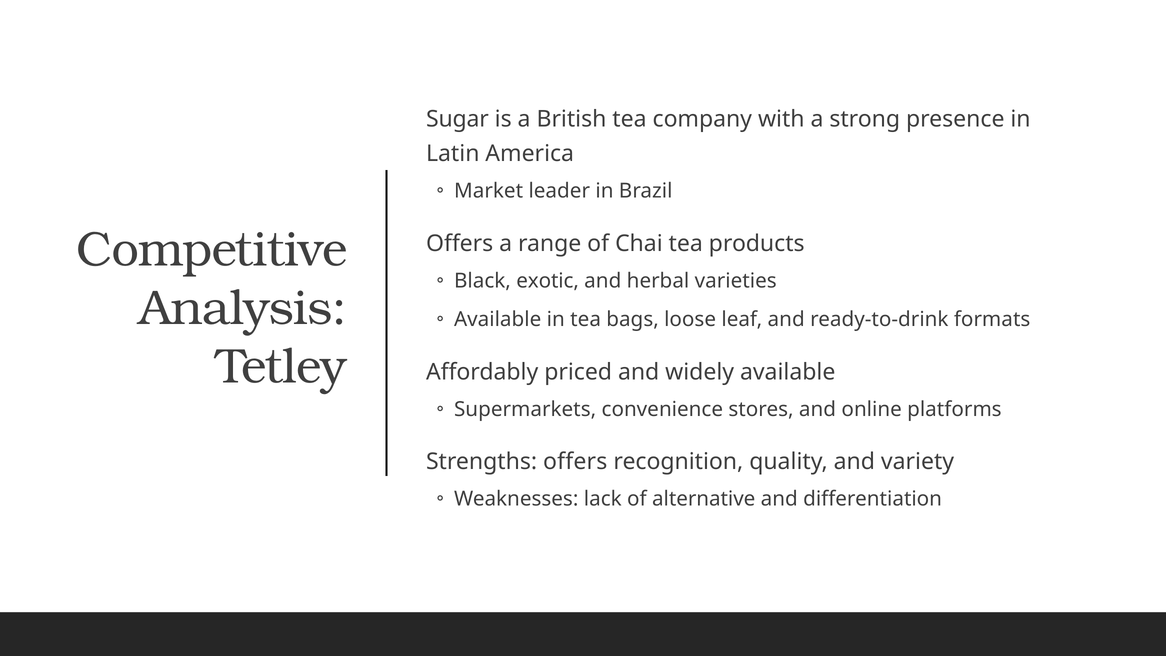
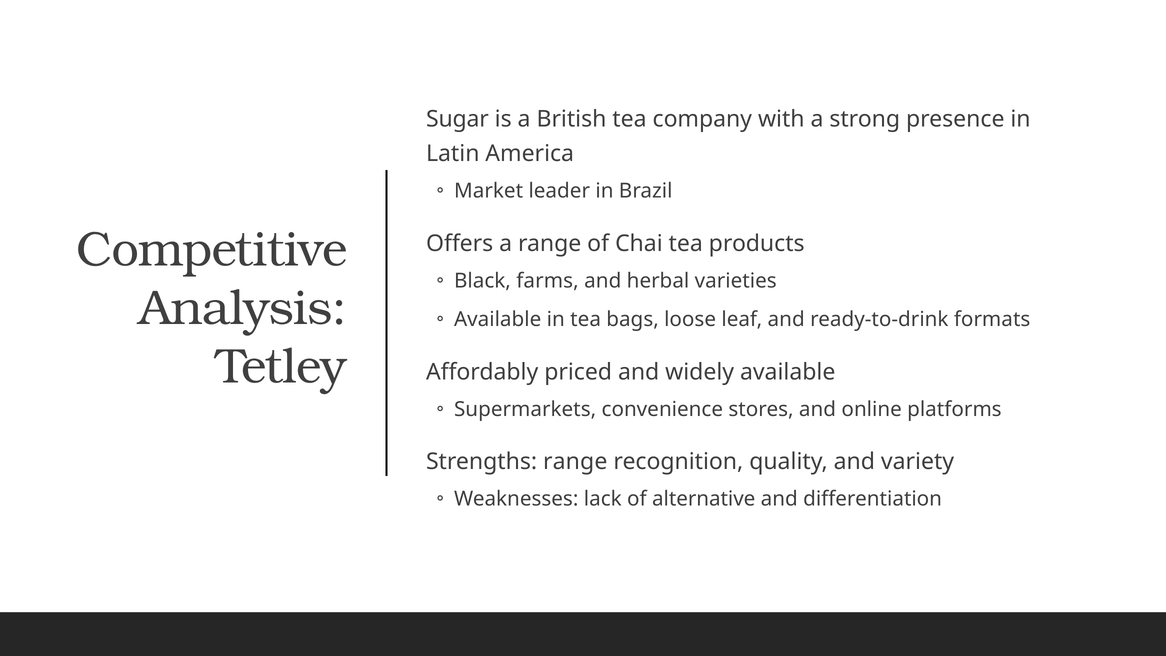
exotic: exotic -> farms (548, 281)
Strengths offers: offers -> range (575, 462)
